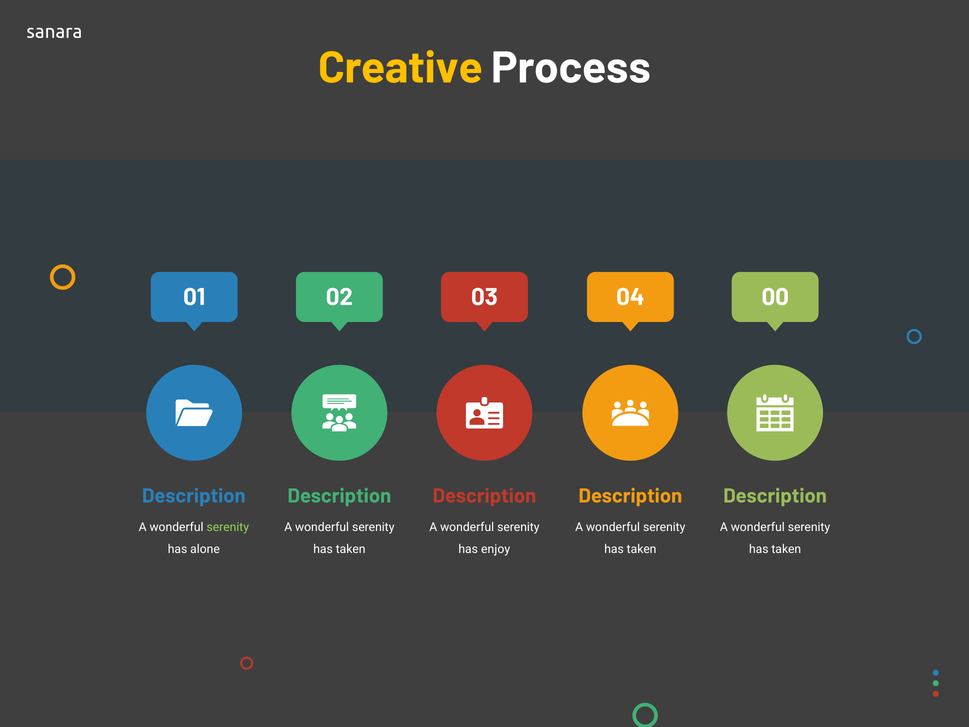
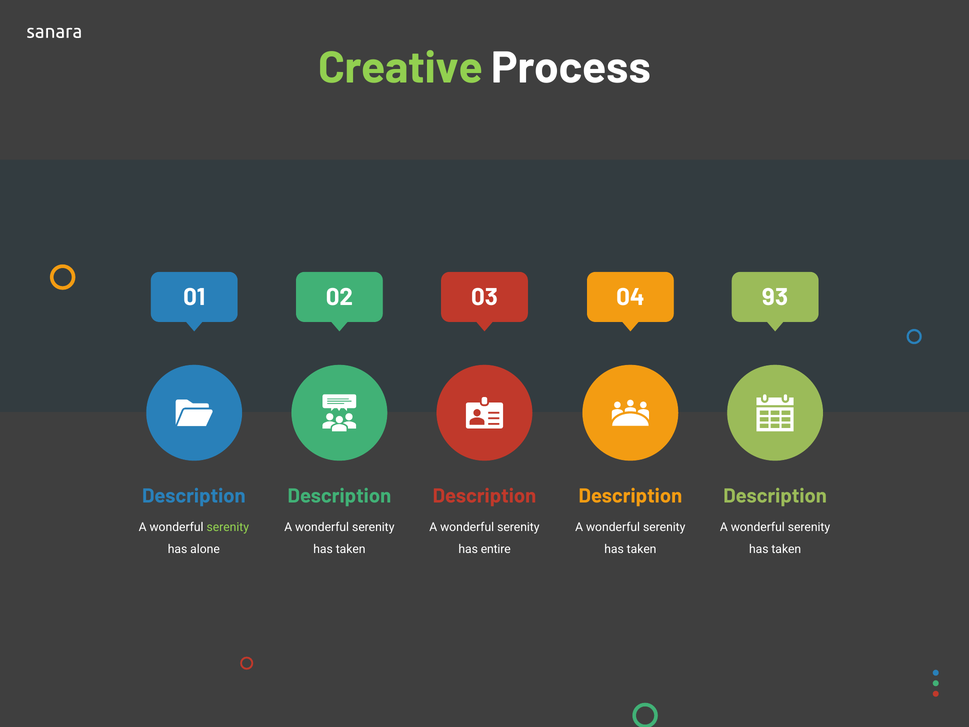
Creative colour: yellow -> light green (400, 68)
00: 00 -> 93 (775, 297)
enjoy: enjoy -> entire (496, 549)
